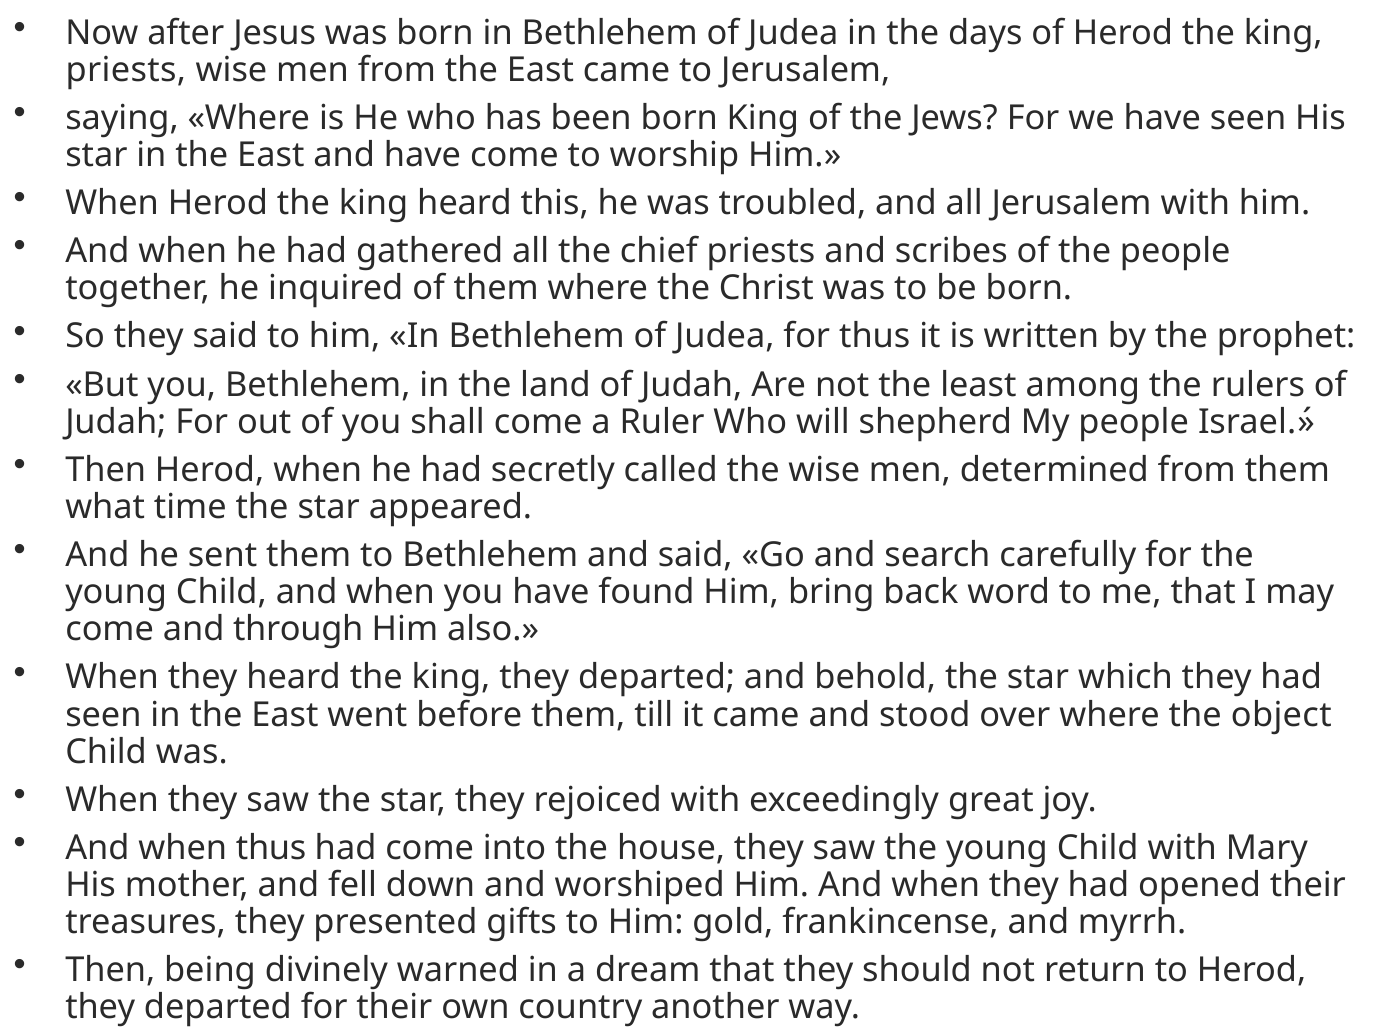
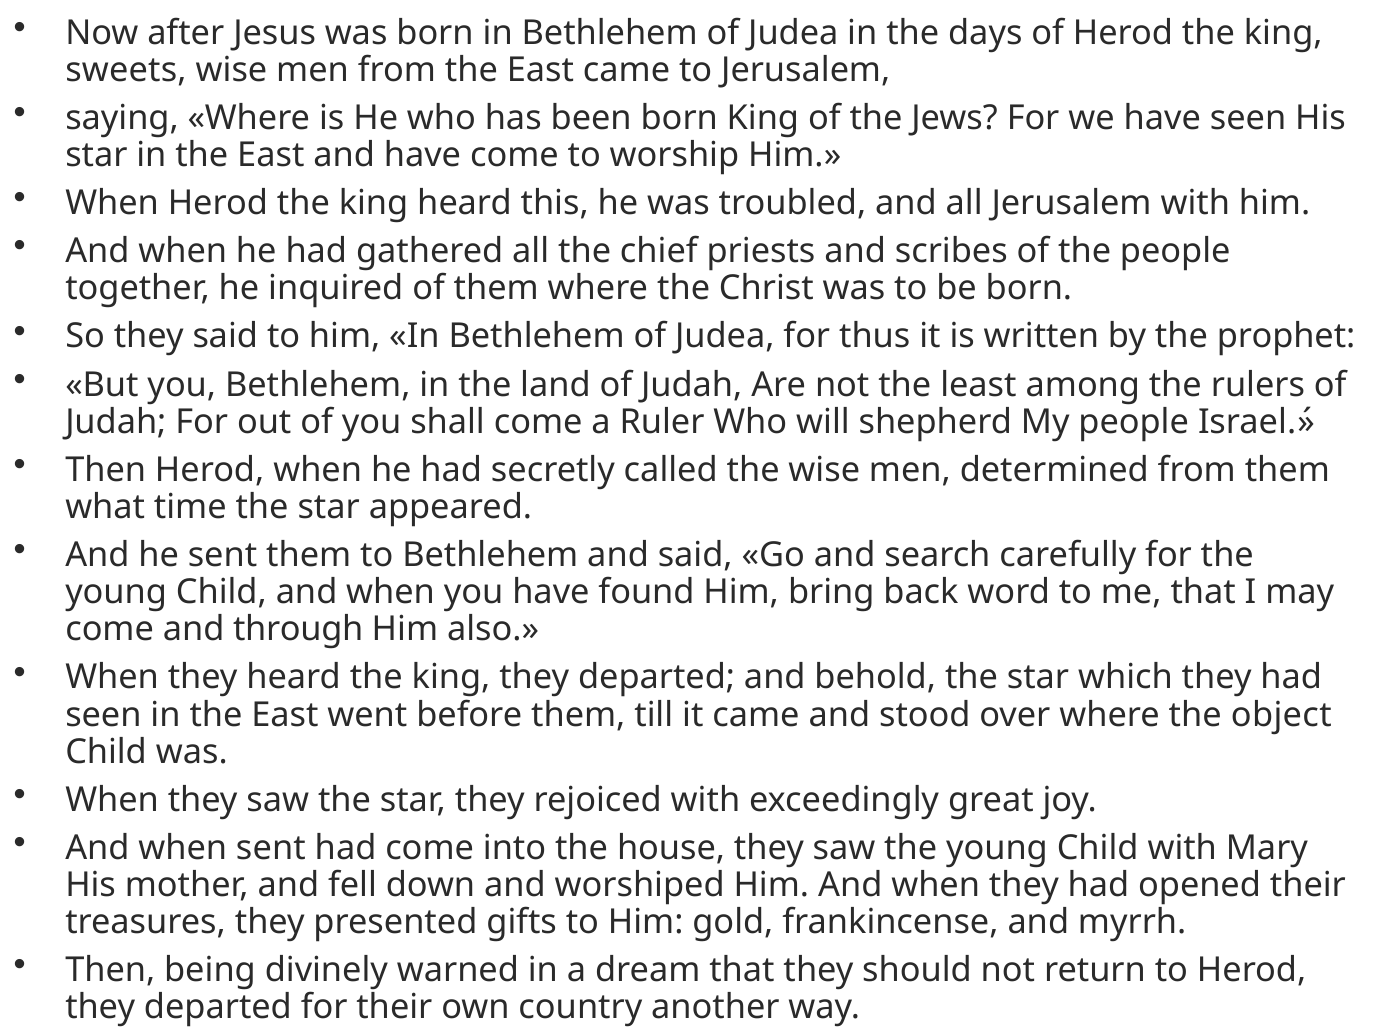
priests: priests -> sweets (126, 70)
when thus: thus -> sent (271, 848)
